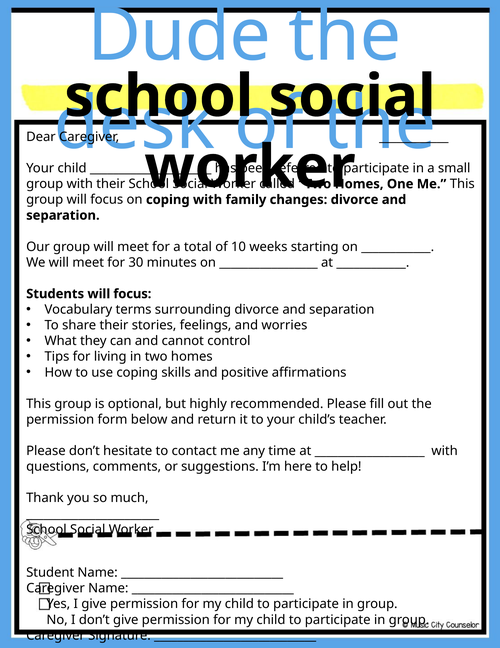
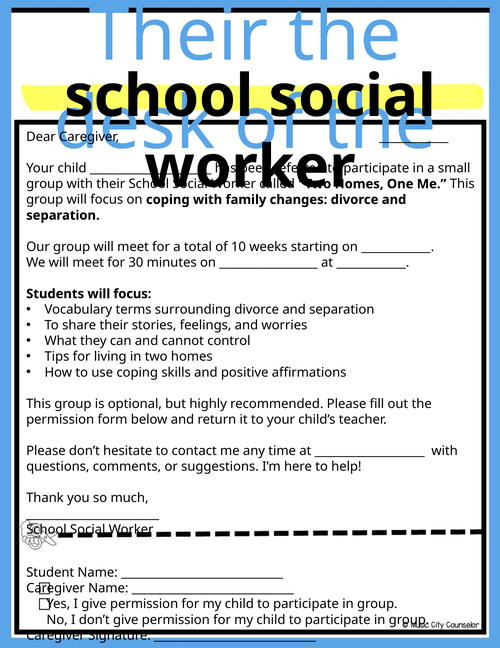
Dude: Dude -> Their (178, 36)
